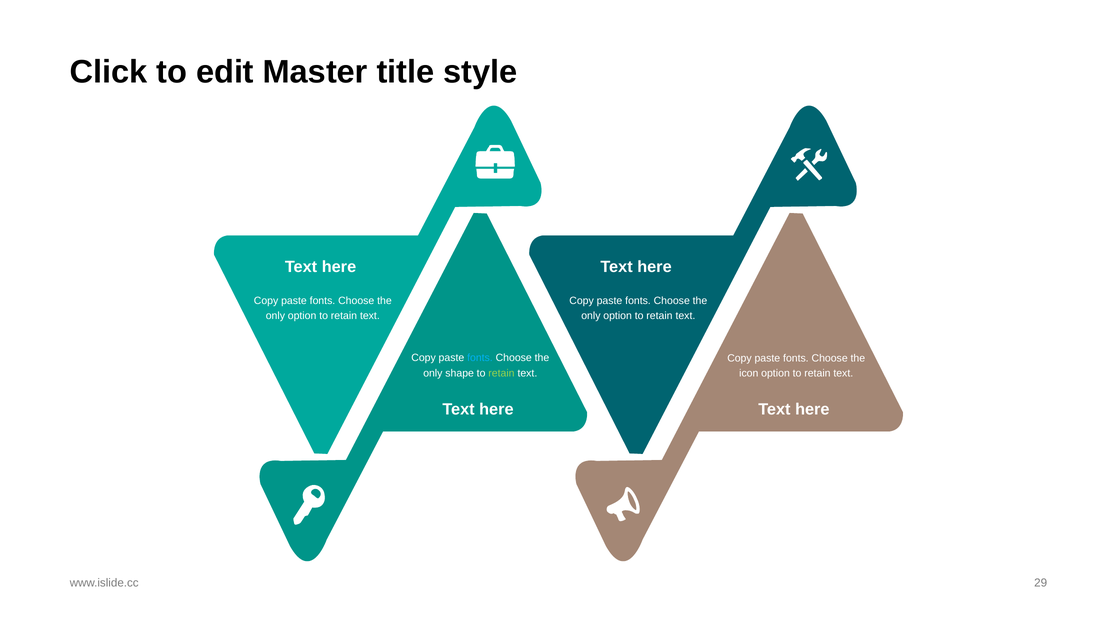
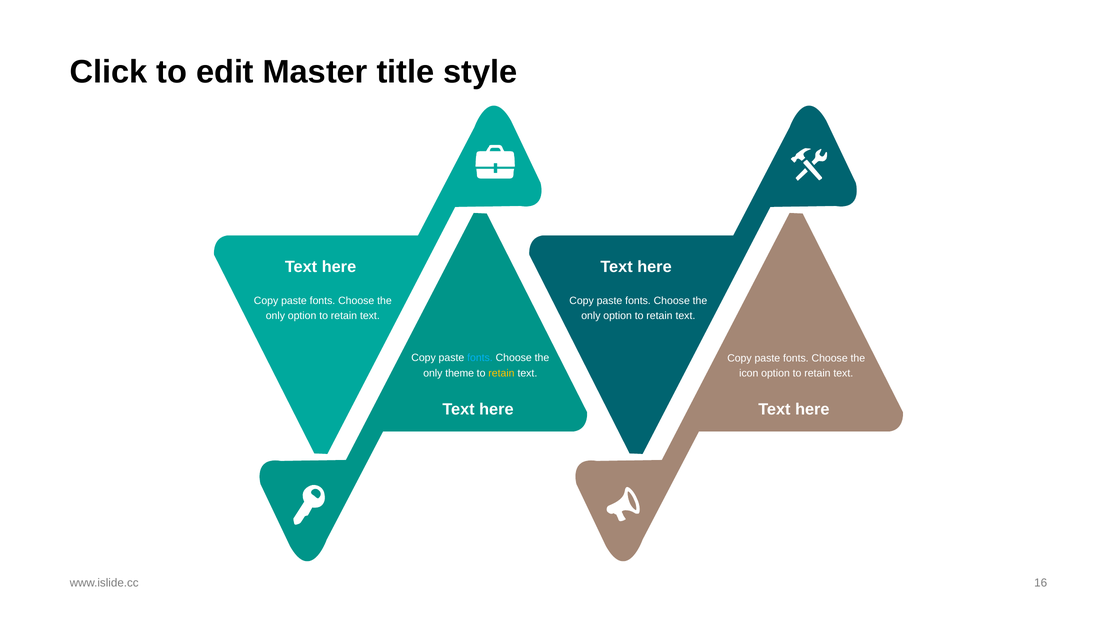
shape: shape -> theme (460, 373)
retain colour: light green -> yellow (501, 373)
29: 29 -> 16 (1041, 583)
